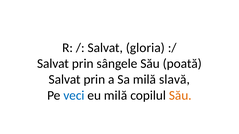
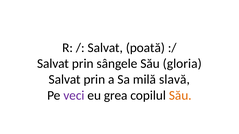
gloria: gloria -> poată (145, 48)
poată: poată -> gloria (182, 64)
veci colour: blue -> purple (74, 96)
eu milă: milă -> grea (116, 96)
